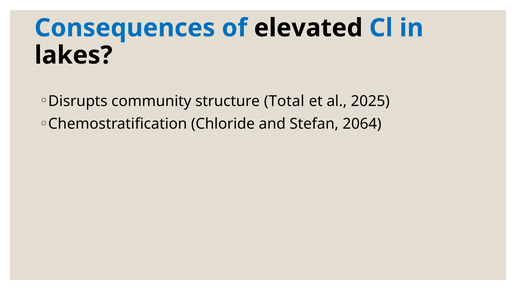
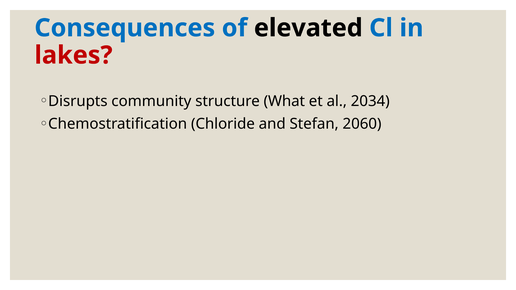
lakes colour: black -> red (73, 55)
Total: Total -> What (284, 101)
2025: 2025 -> 2034 (370, 101)
2064: 2064 -> 2060 (362, 124)
